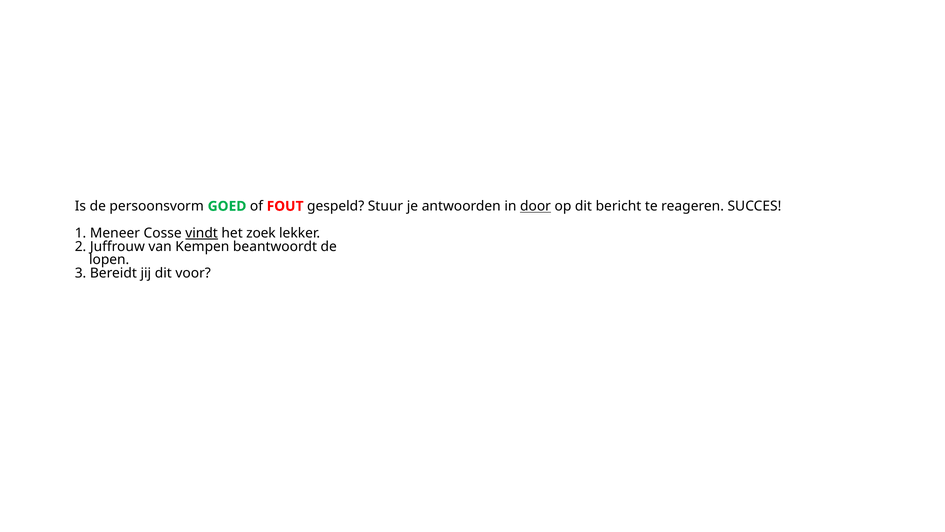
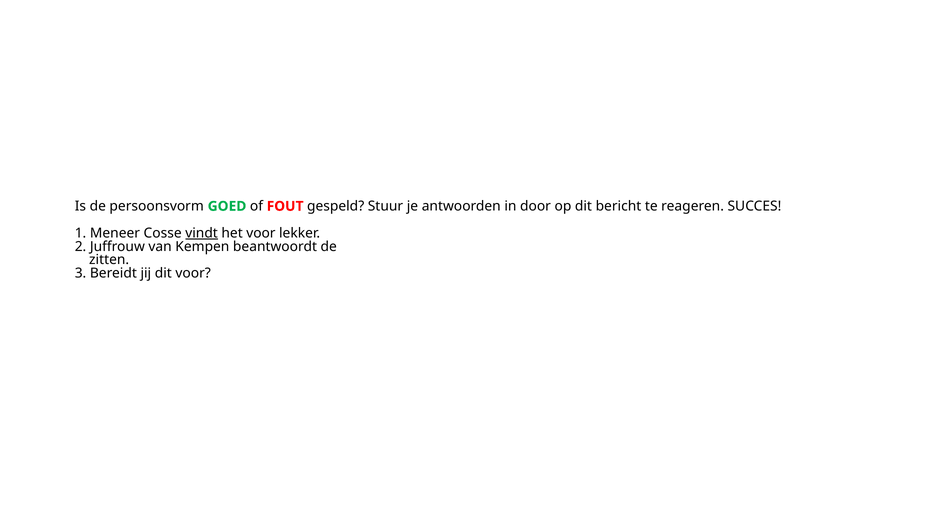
door underline: present -> none (536, 206)
het zoek: zoek -> voor (261, 233)
lopen: lopen -> zitten (109, 260)
